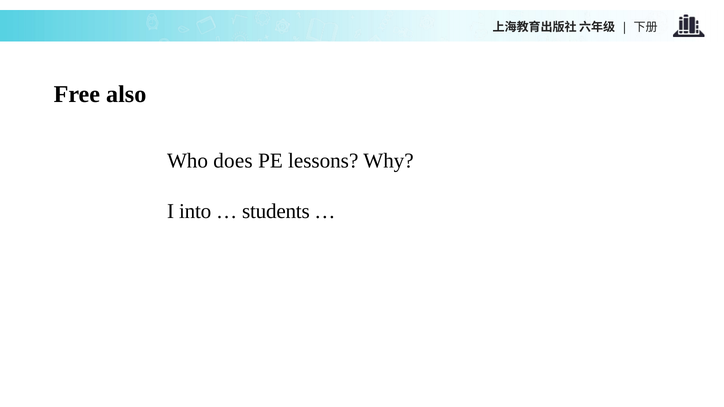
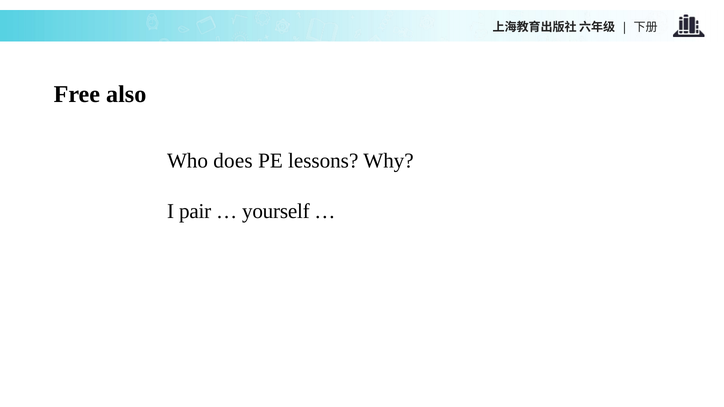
into: into -> pair (195, 212)
students: students -> yourself (276, 212)
